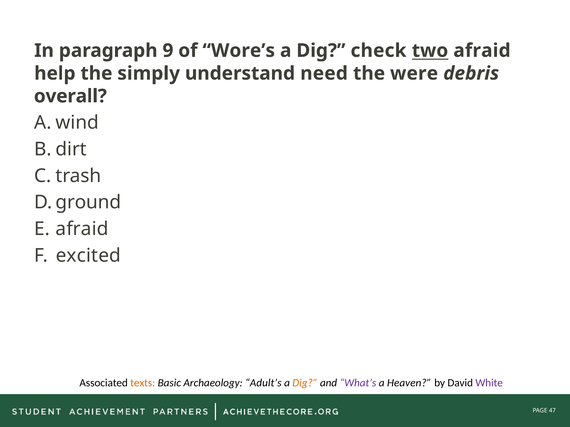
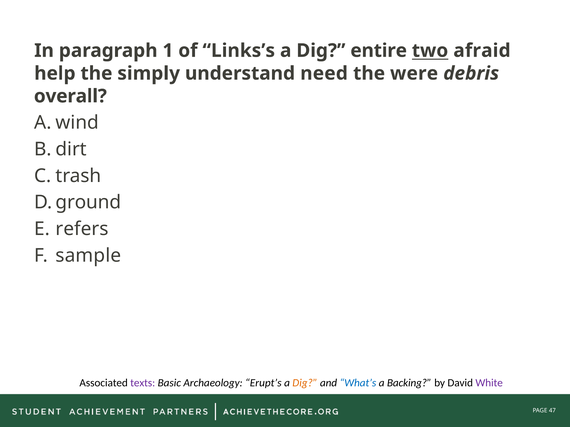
9: 9 -> 1 (168, 51)
Wore’s: Wore’s -> Links’s (239, 51)
check: check -> entire (379, 51)
afraid: afraid -> refers (82, 229)
excited: excited -> sample (88, 256)
texts colour: orange -> purple (143, 383)
Adult’s: Adult’s -> Erupt’s (263, 383)
What’s colour: purple -> blue (358, 383)
Heaven: Heaven -> Backing (409, 383)
